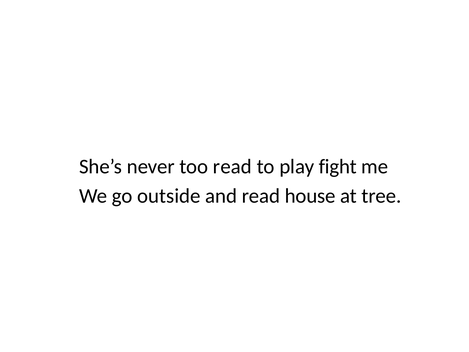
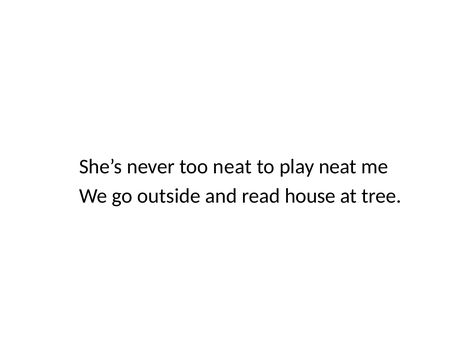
too read: read -> neat (232, 167)
play fight: fight -> neat (338, 167)
